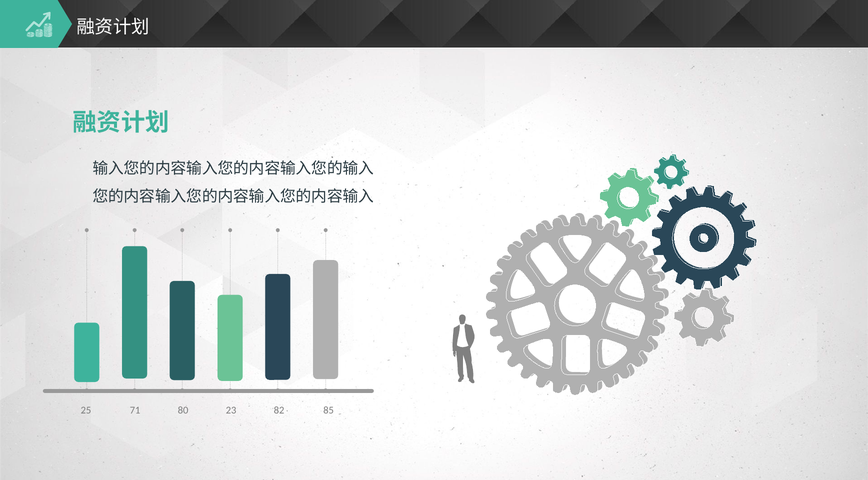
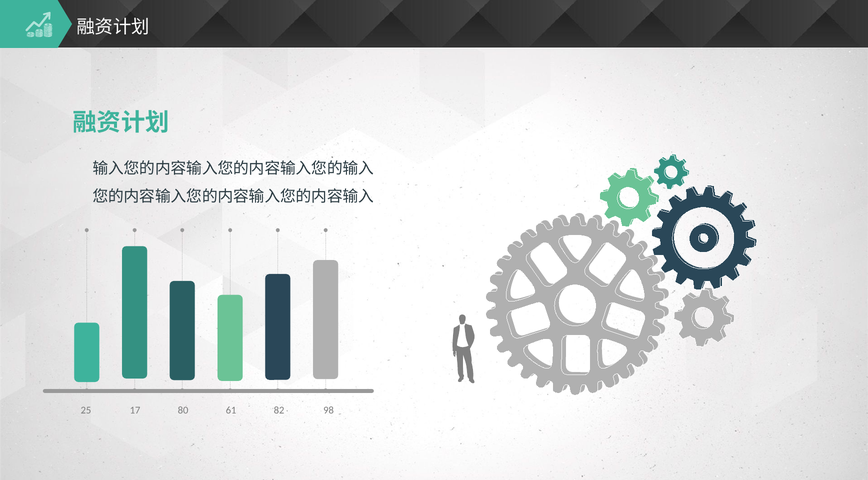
71: 71 -> 17 (135, 411)
23: 23 -> 61 (231, 411)
85: 85 -> 98 (329, 411)
